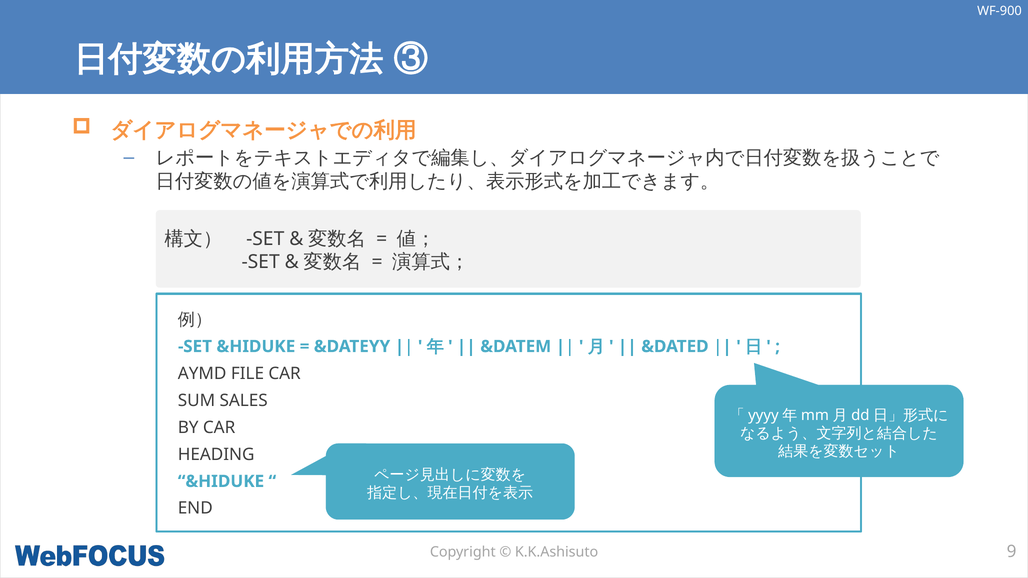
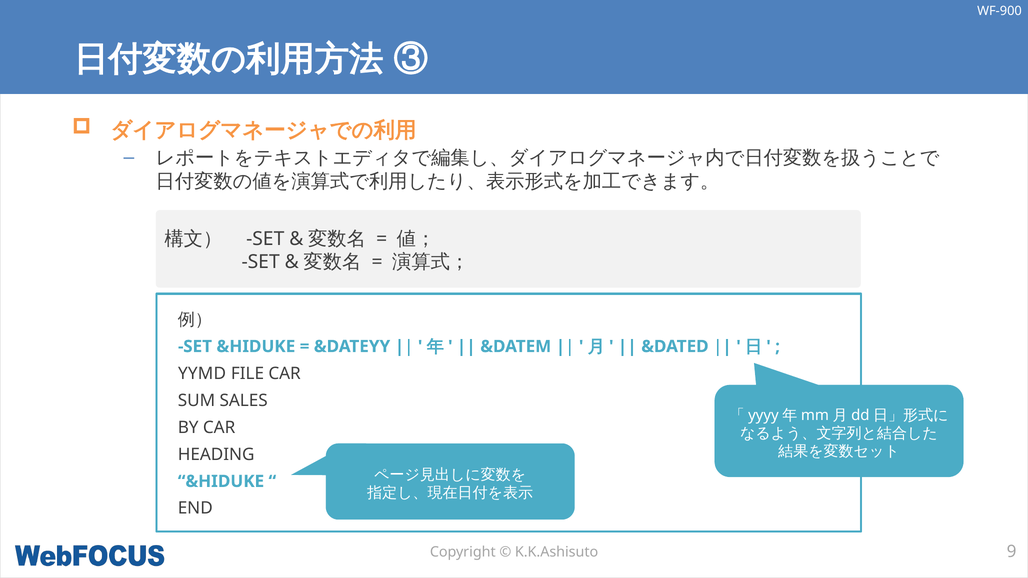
AYMD: AYMD -> YYMD (202, 374)
